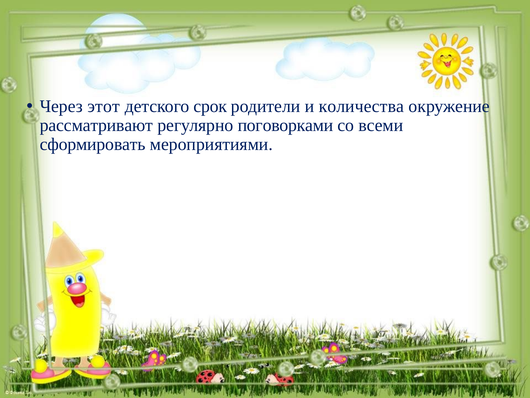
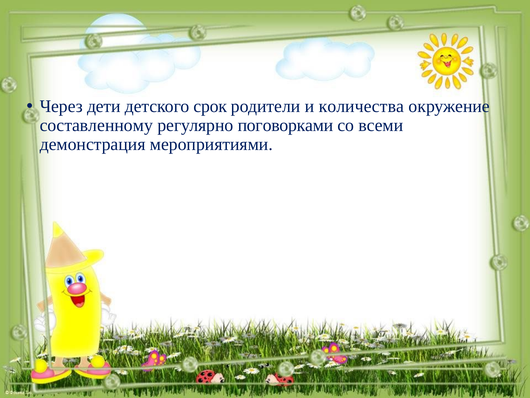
этот: этот -> дети (104, 106)
рассматривают: рассматривают -> составленному (96, 125)
сформировать: сформировать -> демонстрация (93, 144)
